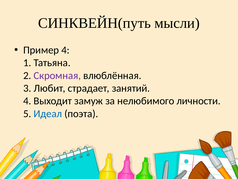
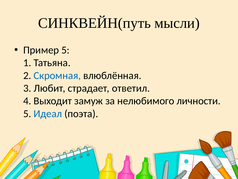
Пример 4: 4 -> 5 (66, 50)
Скромная colour: purple -> blue (57, 75)
занятий: занятий -> ответил (131, 88)
